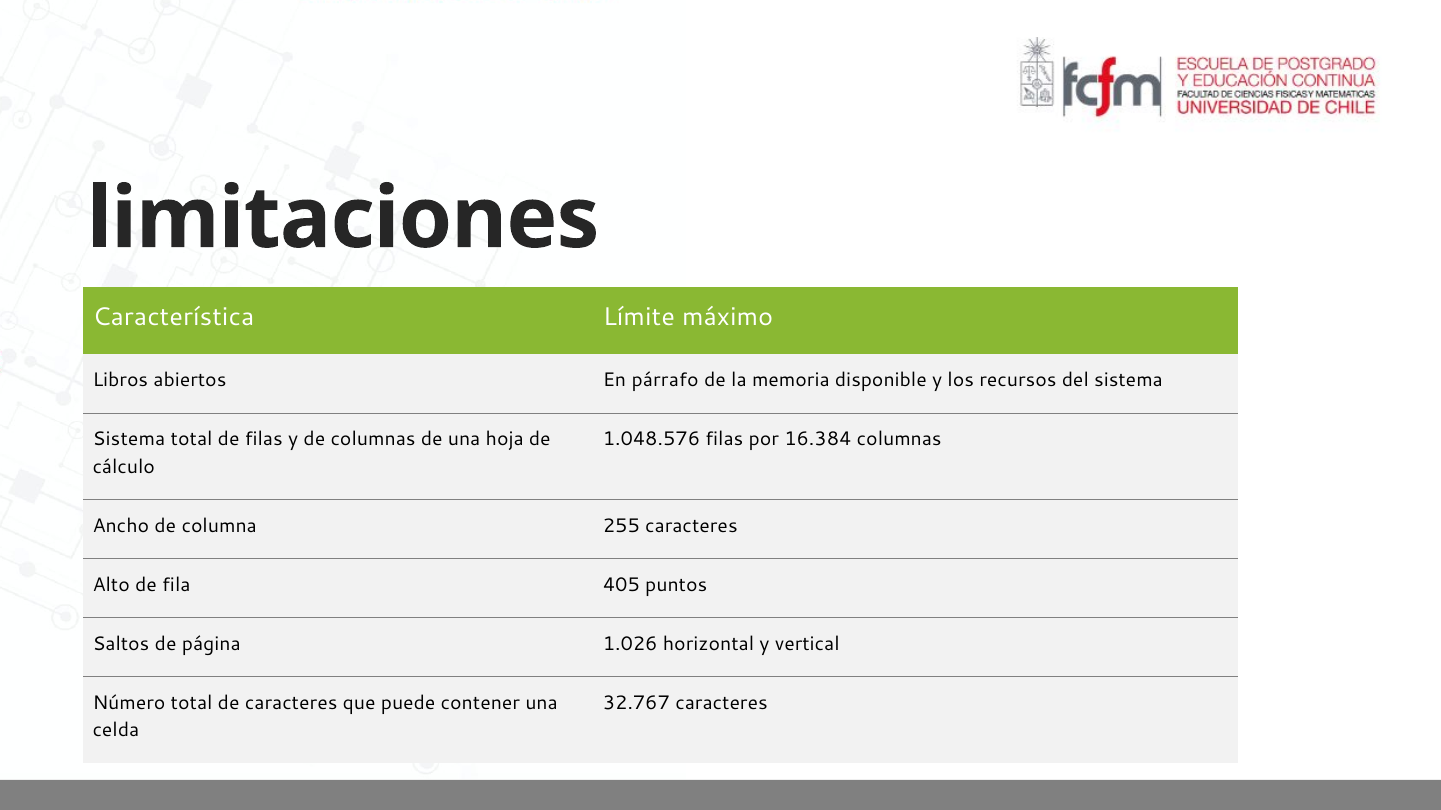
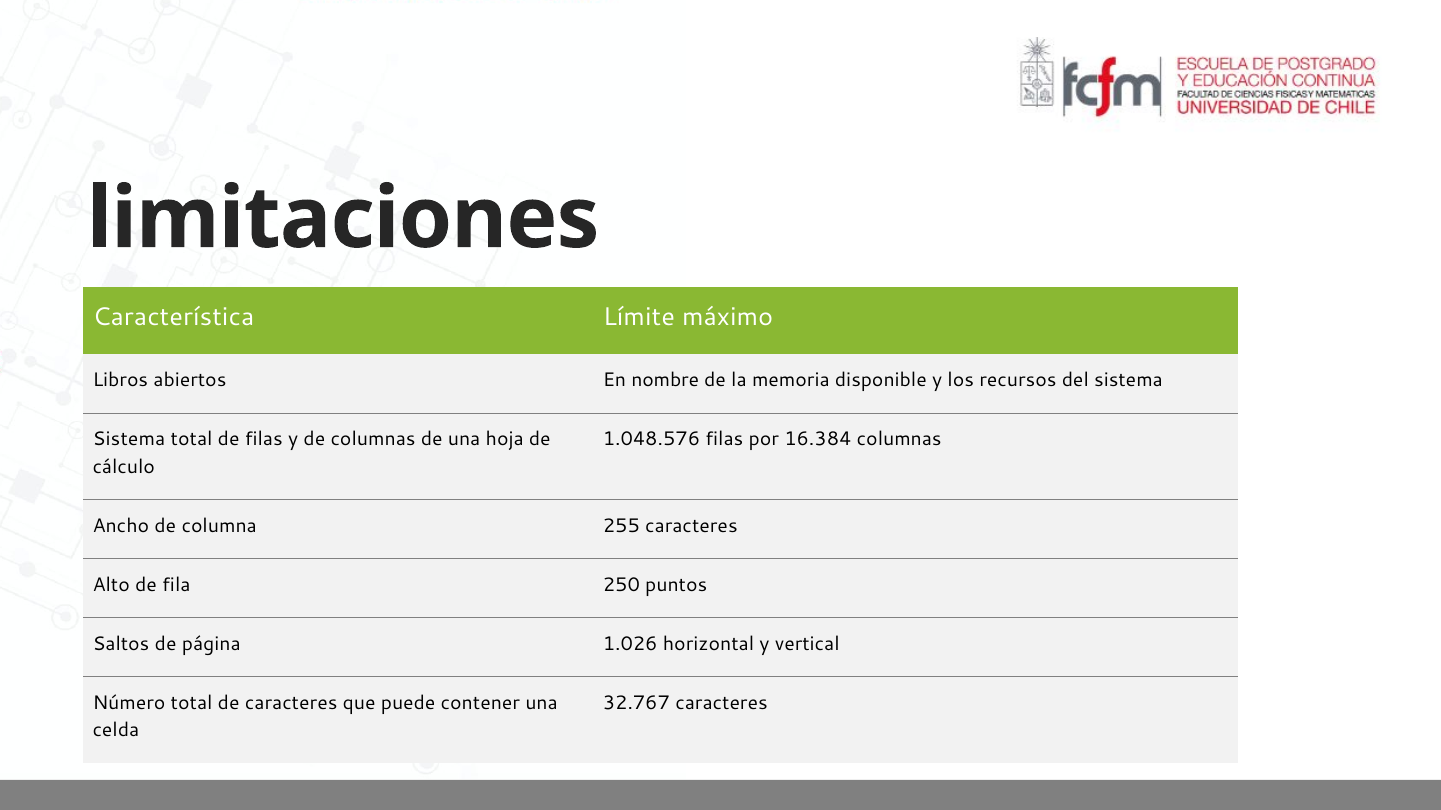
párrafo: párrafo -> nombre (665, 381)
405: 405 -> 250 (621, 585)
